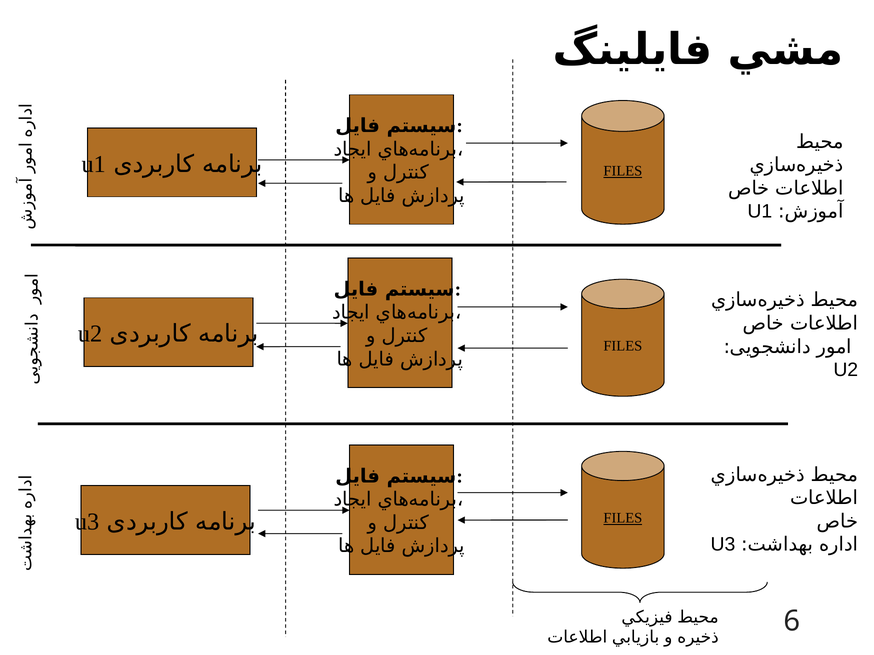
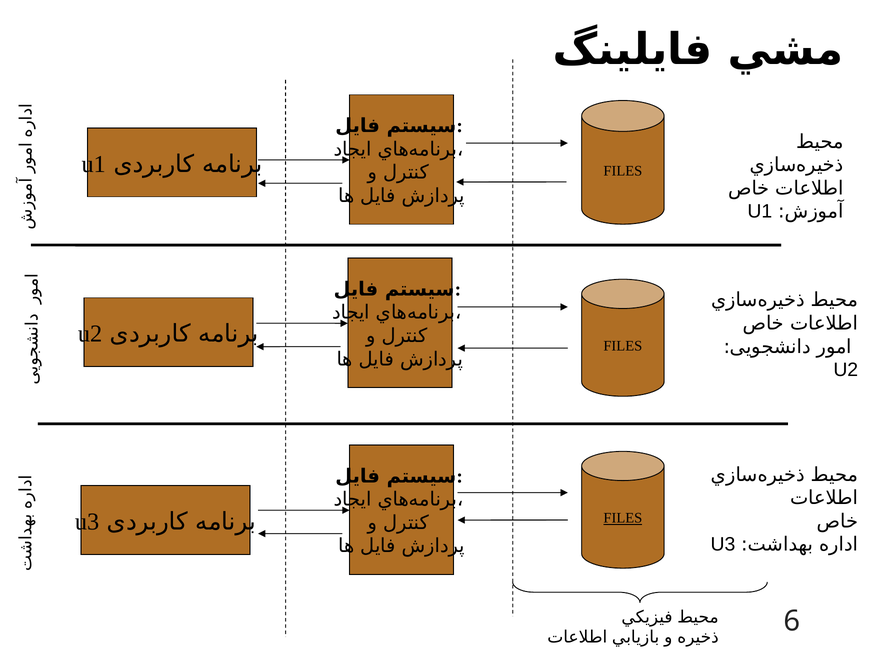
FILES underline: present -> none (623, 171)
